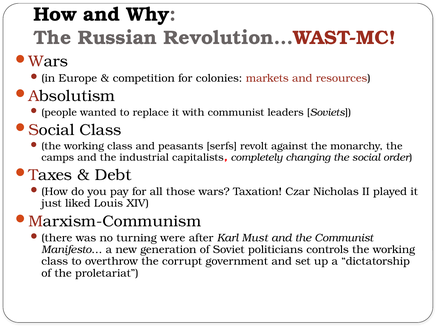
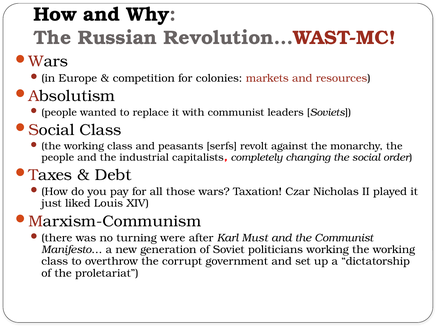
camps: camps -> people (58, 157)
politicians controls: controls -> working (328, 250)
